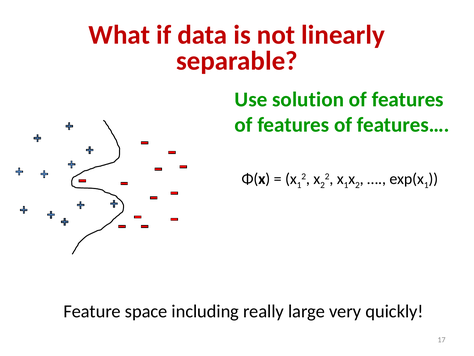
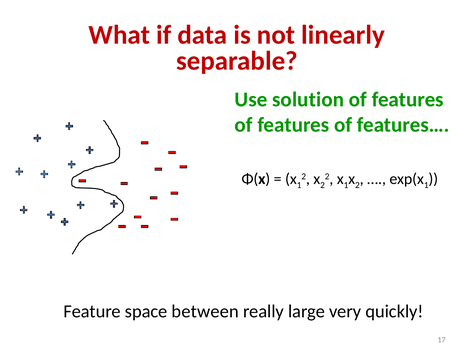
including: including -> between (205, 311)
